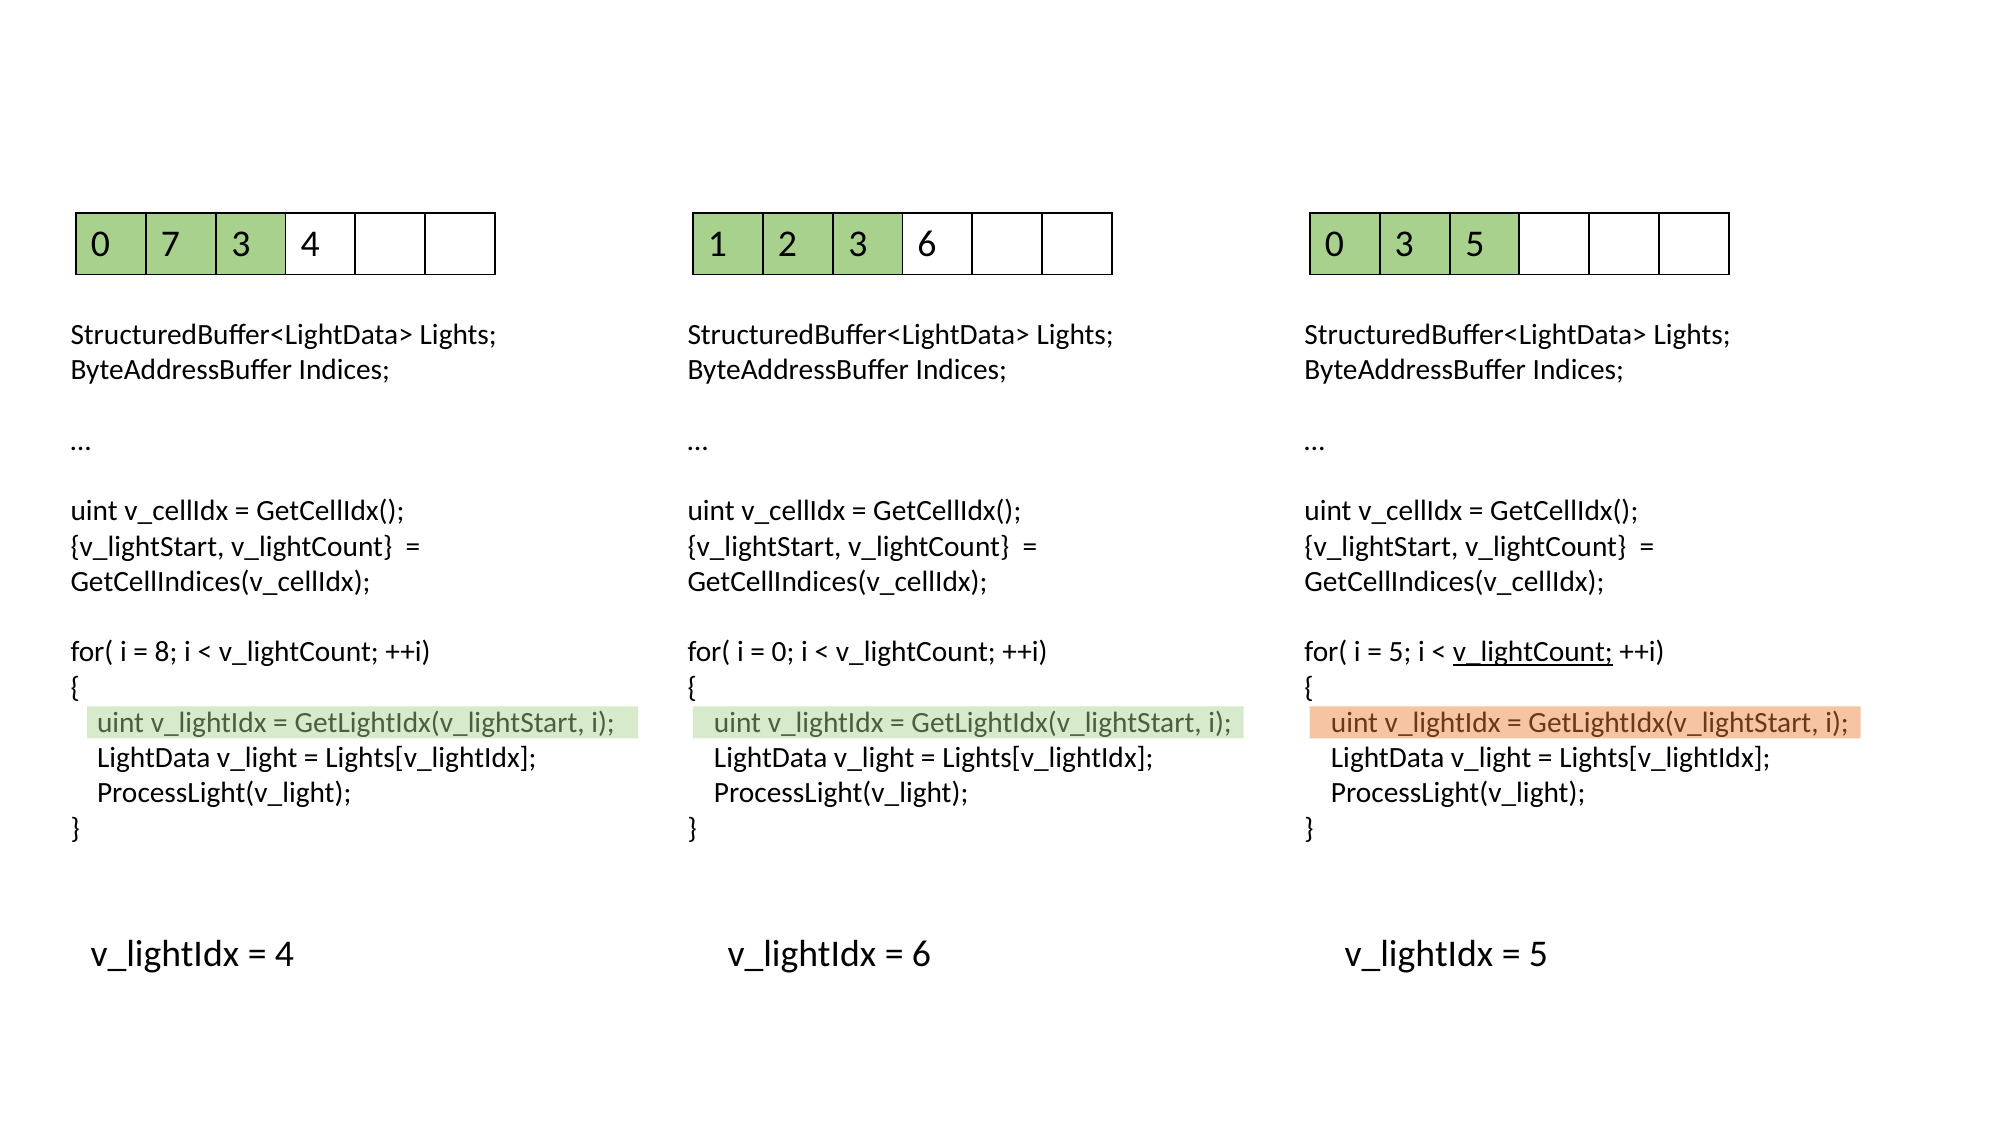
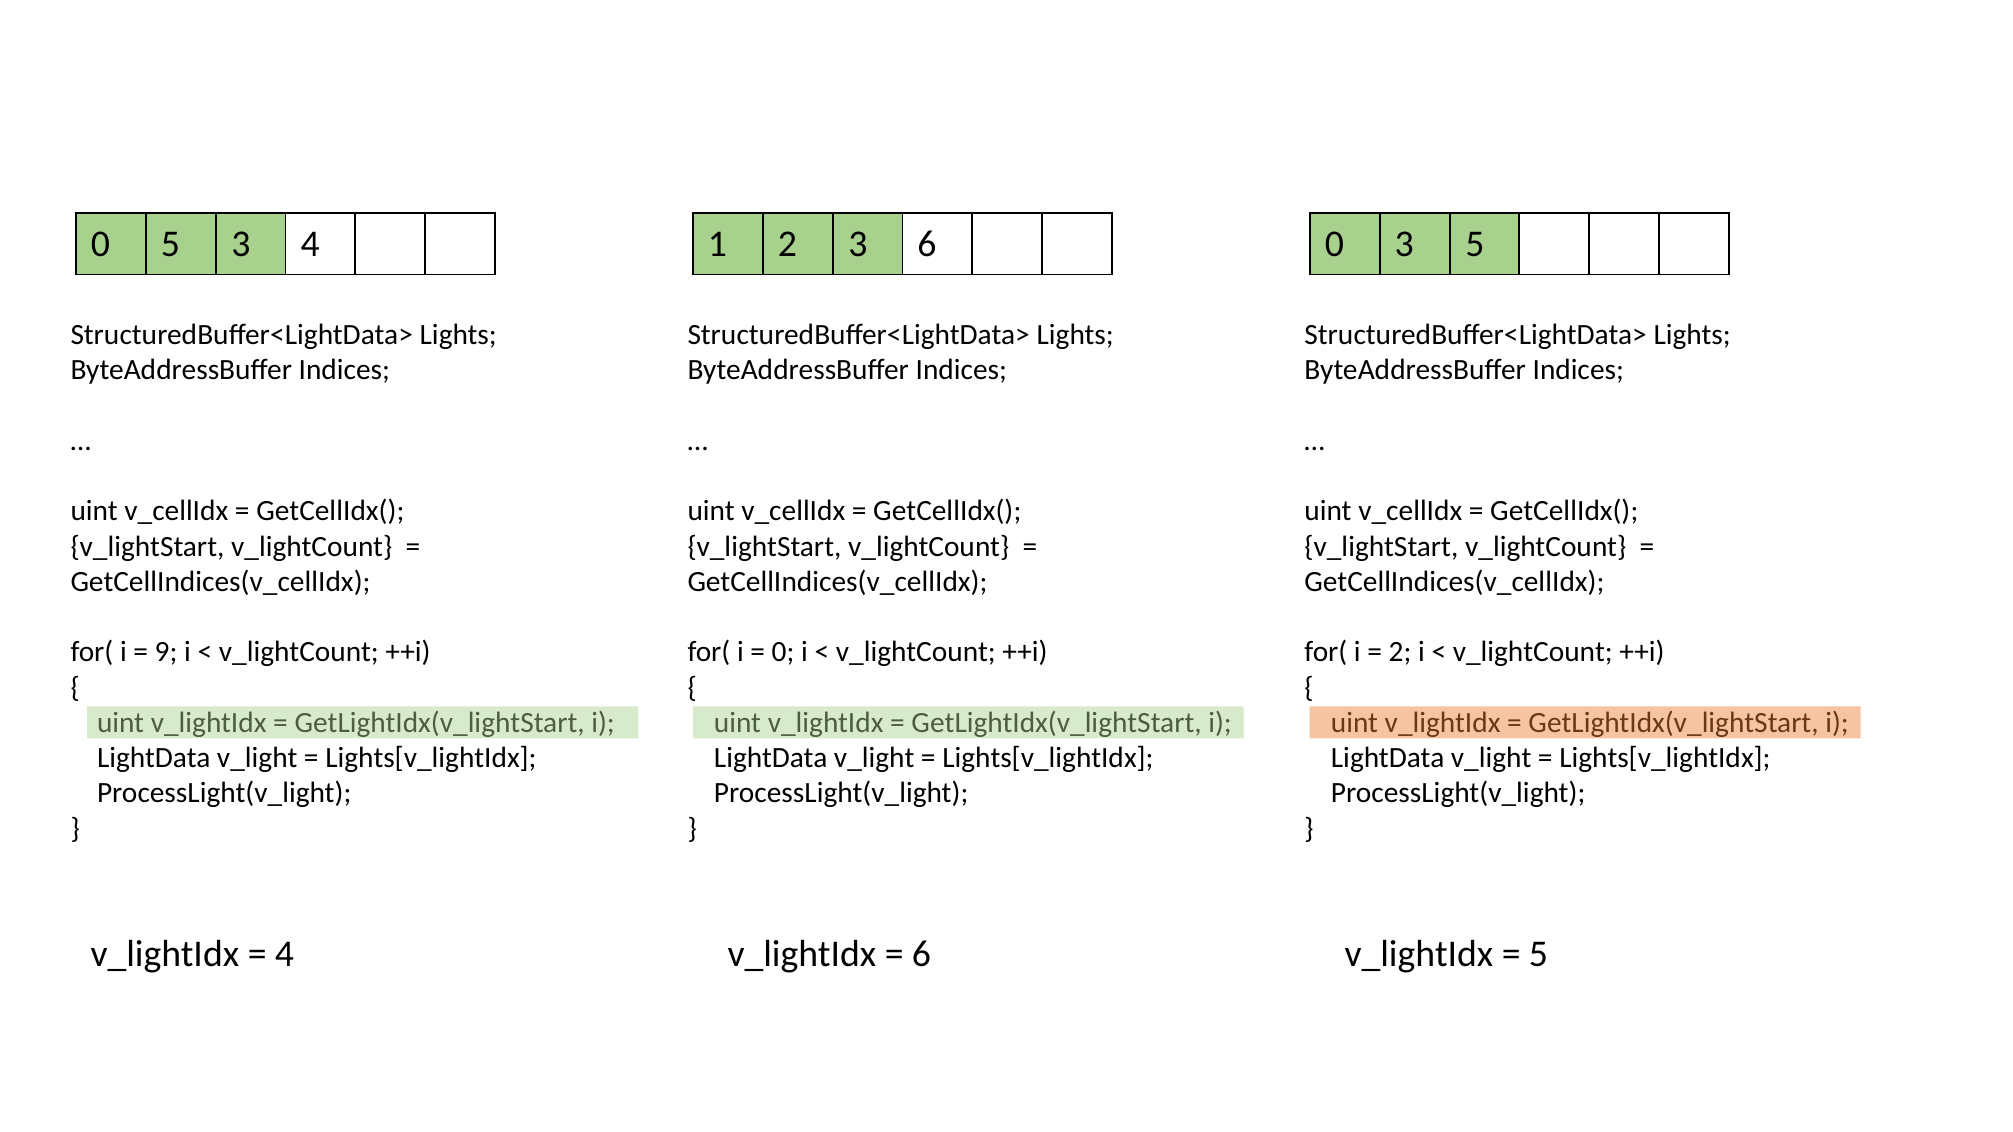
0 7: 7 -> 5 (170, 244)
8: 8 -> 9 (166, 652)
5: 5 -> 2 (1400, 652)
v_lightCount underline: present -> none (1533, 652)
